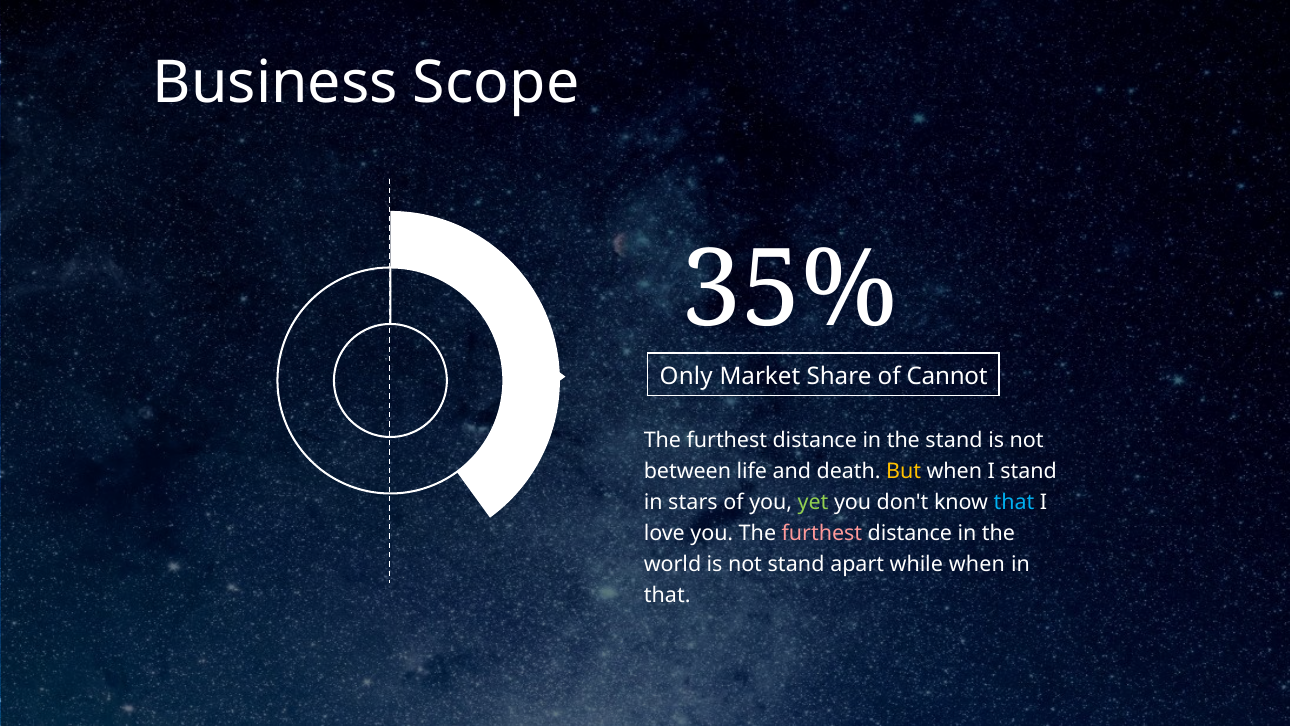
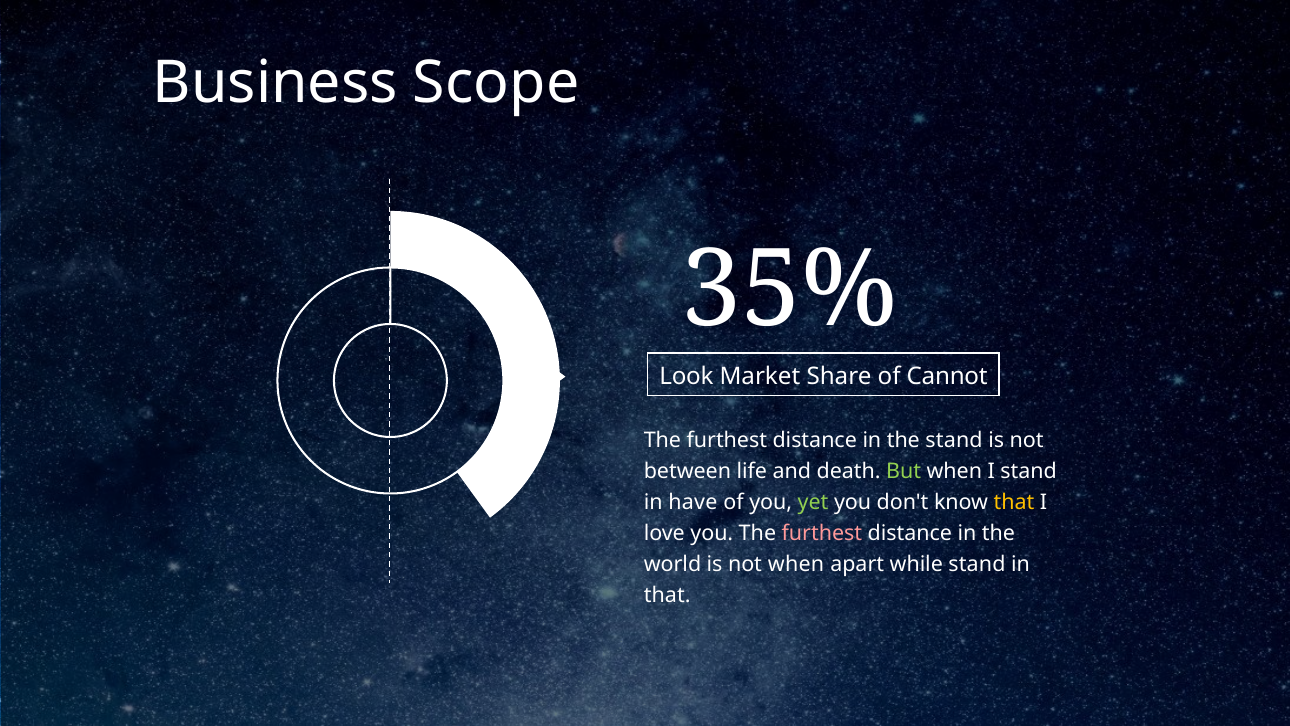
Only: Only -> Look (686, 376)
But colour: yellow -> light green (904, 471)
stars: stars -> have (693, 502)
that colour: light blue -> yellow (1014, 502)
not stand: stand -> when (796, 564)
while when: when -> stand (977, 564)
